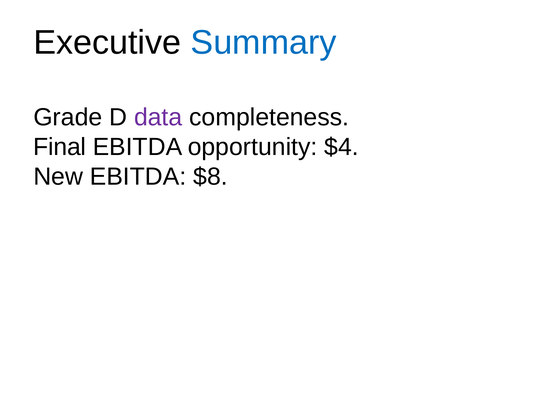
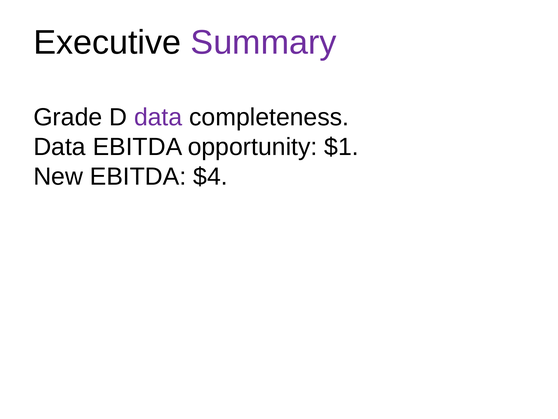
Summary colour: blue -> purple (264, 42)
Final: Final -> Data (60, 147)
$4: $4 -> $1 (341, 147)
$8: $8 -> $4 (211, 177)
